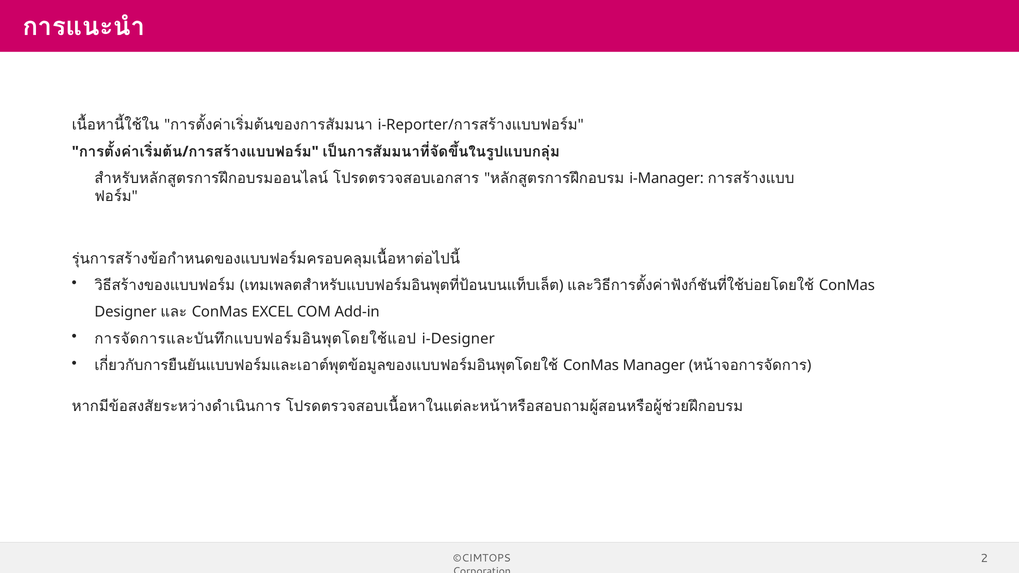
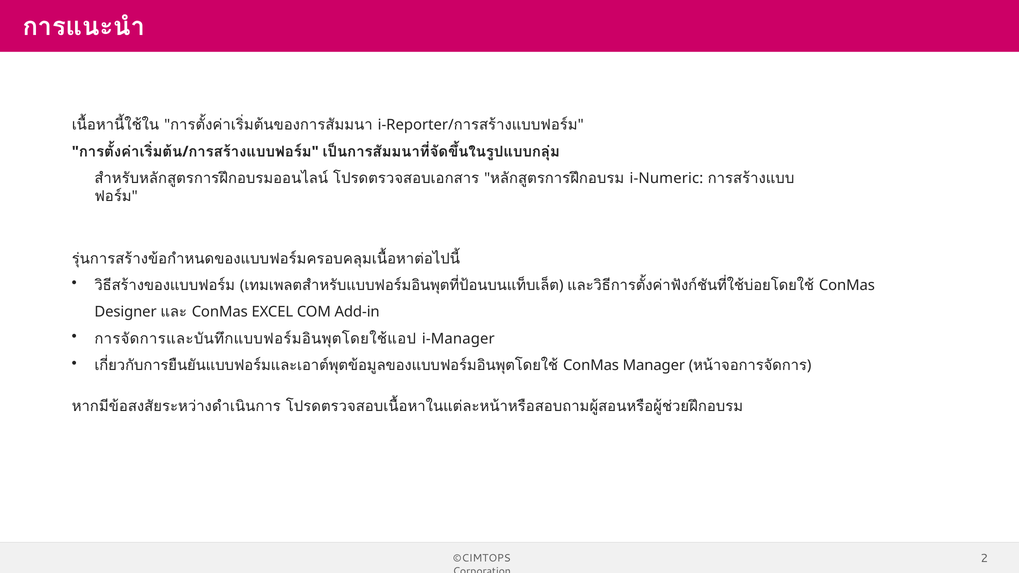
i-Manager: i-Manager -> i-Numeric (666, 178)
i-Designer: i-Designer -> i-Manager (458, 339)
